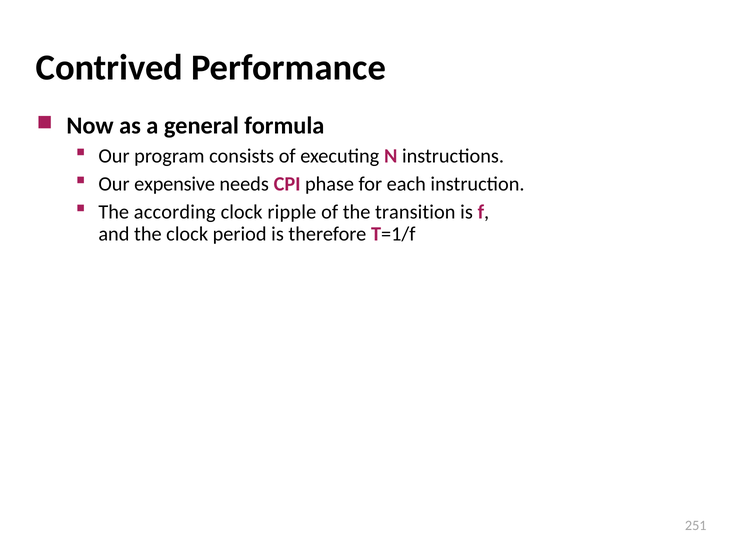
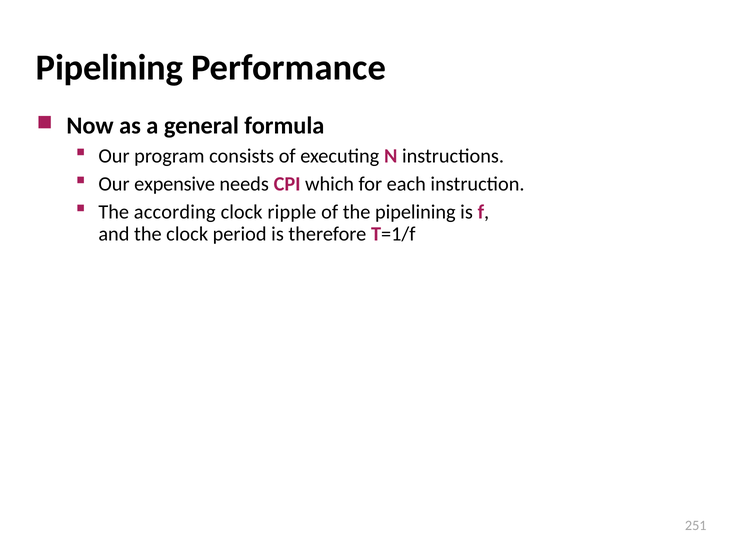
Contrived: Contrived -> Pipelining (109, 68)
phase: phase -> which (330, 184)
the transition: transition -> pipelining (415, 212)
